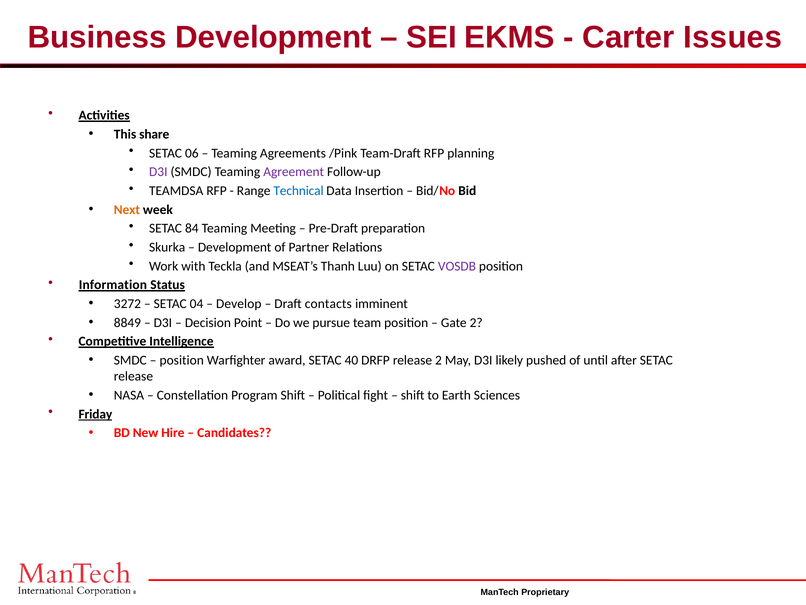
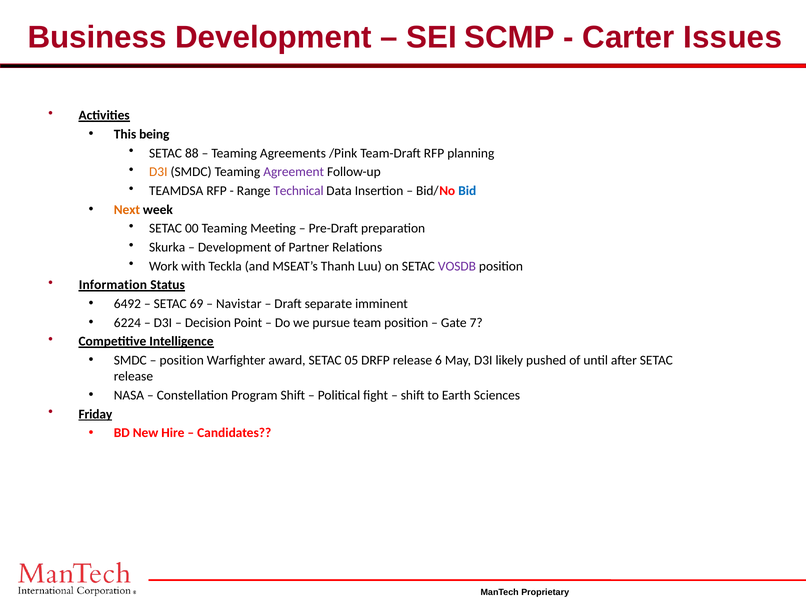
EKMS: EKMS -> SCMP (510, 37)
share: share -> being (154, 134)
06: 06 -> 88 (192, 153)
D3I colour: purple -> orange (158, 172)
Technical colour: blue -> purple (299, 191)
Bid colour: black -> blue (467, 191)
84: 84 -> 00 (192, 228)
3272: 3272 -> 6492 (127, 304)
04: 04 -> 69 (197, 304)
Develop: Develop -> Navistar (239, 304)
contacts: contacts -> separate (328, 304)
8849: 8849 -> 6224 (127, 322)
Gate 2: 2 -> 7 (476, 322)
40: 40 -> 05 (351, 360)
release 2: 2 -> 6 (438, 360)
